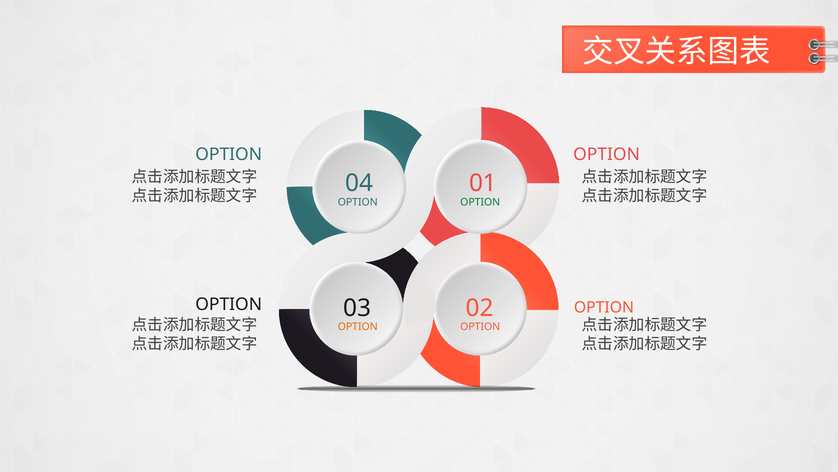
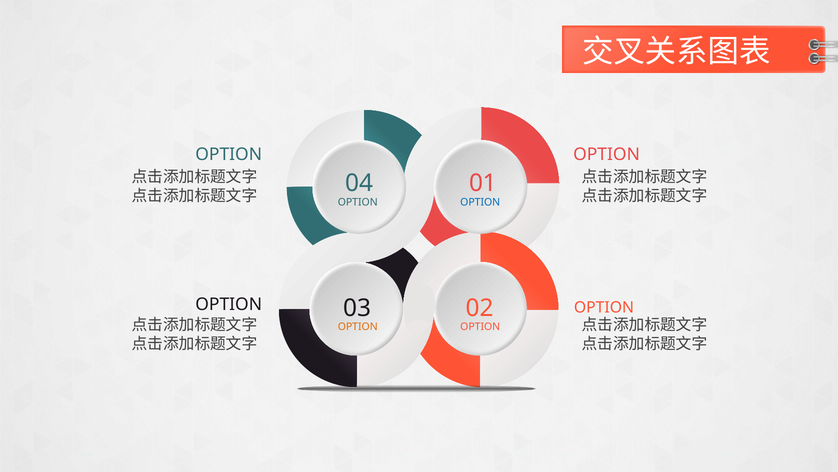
OPTION colour: green -> blue (480, 202)
